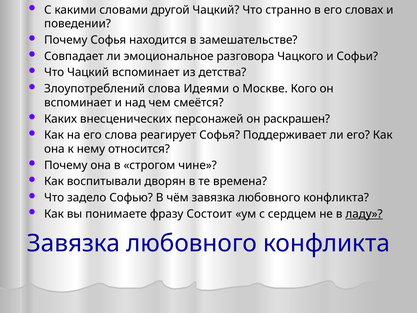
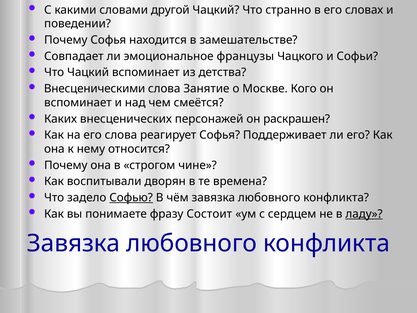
разговора: разговора -> французы (245, 56)
Злоупотреблений: Злоупотреблений -> Внесценическими (95, 89)
Идеями: Идеями -> Занятие (206, 89)
Софью underline: none -> present (131, 198)
